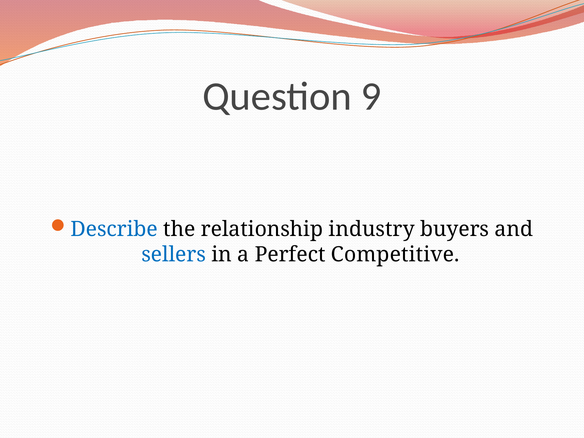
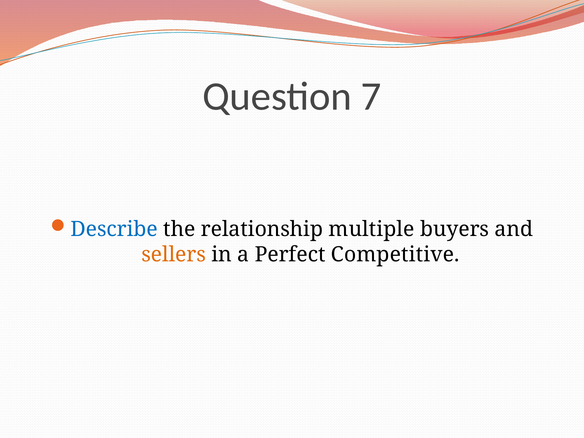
9: 9 -> 7 (371, 96)
industry: industry -> multiple (372, 229)
sellers colour: blue -> orange (174, 254)
